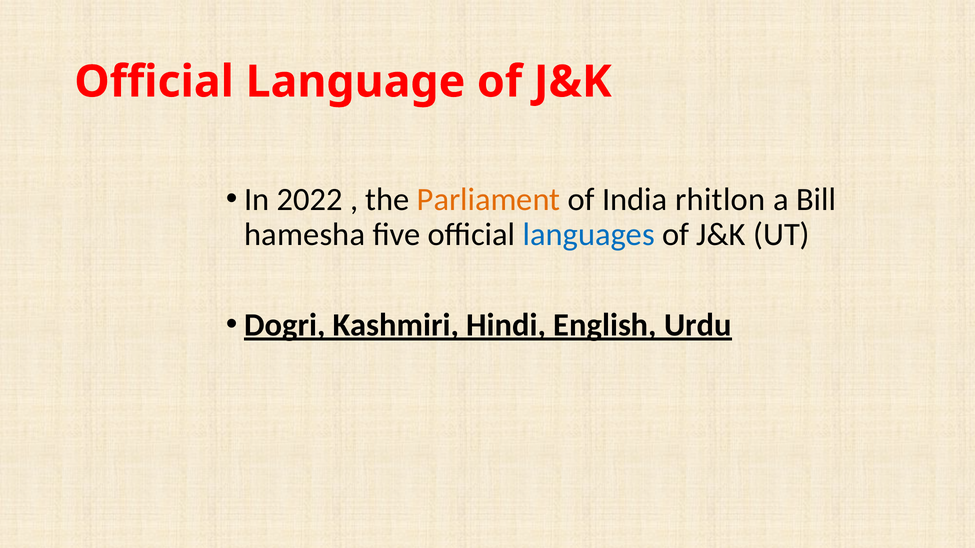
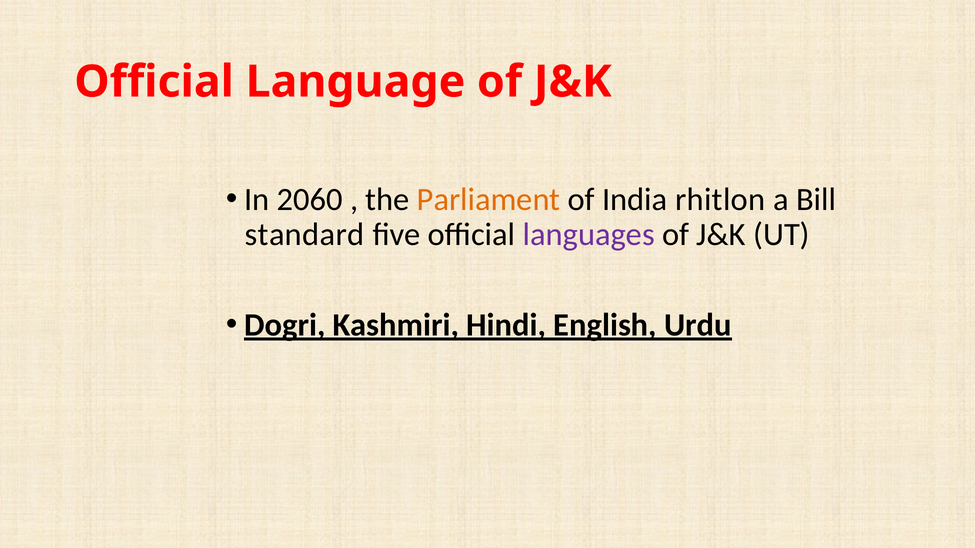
2022: 2022 -> 2060 (310, 199)
hamesha: hamesha -> standard (305, 235)
languages colour: blue -> purple (589, 235)
